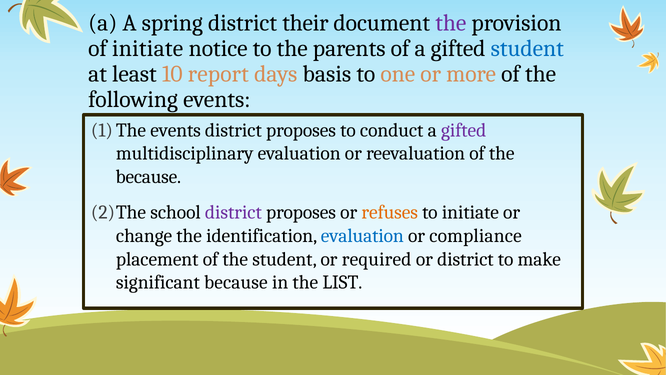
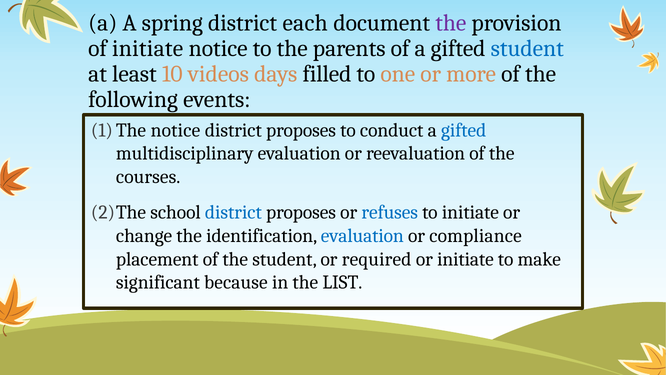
their: their -> each (305, 23)
report: report -> videos (218, 74)
basis: basis -> filled (327, 74)
events: events -> notice (175, 130)
gifted colour: purple -> blue (464, 130)
because: because -> courses (148, 177)
district colour: purple -> blue (233, 212)
refuses colour: orange -> blue (390, 212)
or district: district -> initiate (465, 259)
